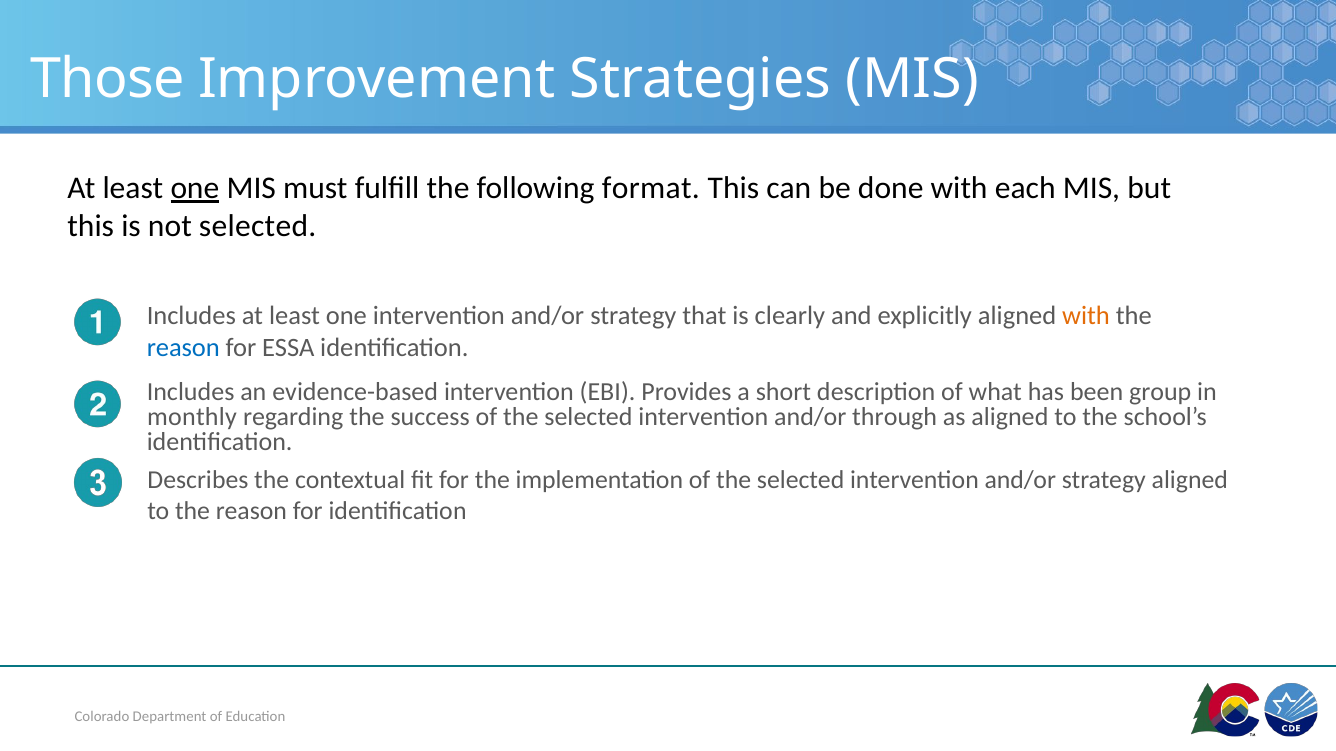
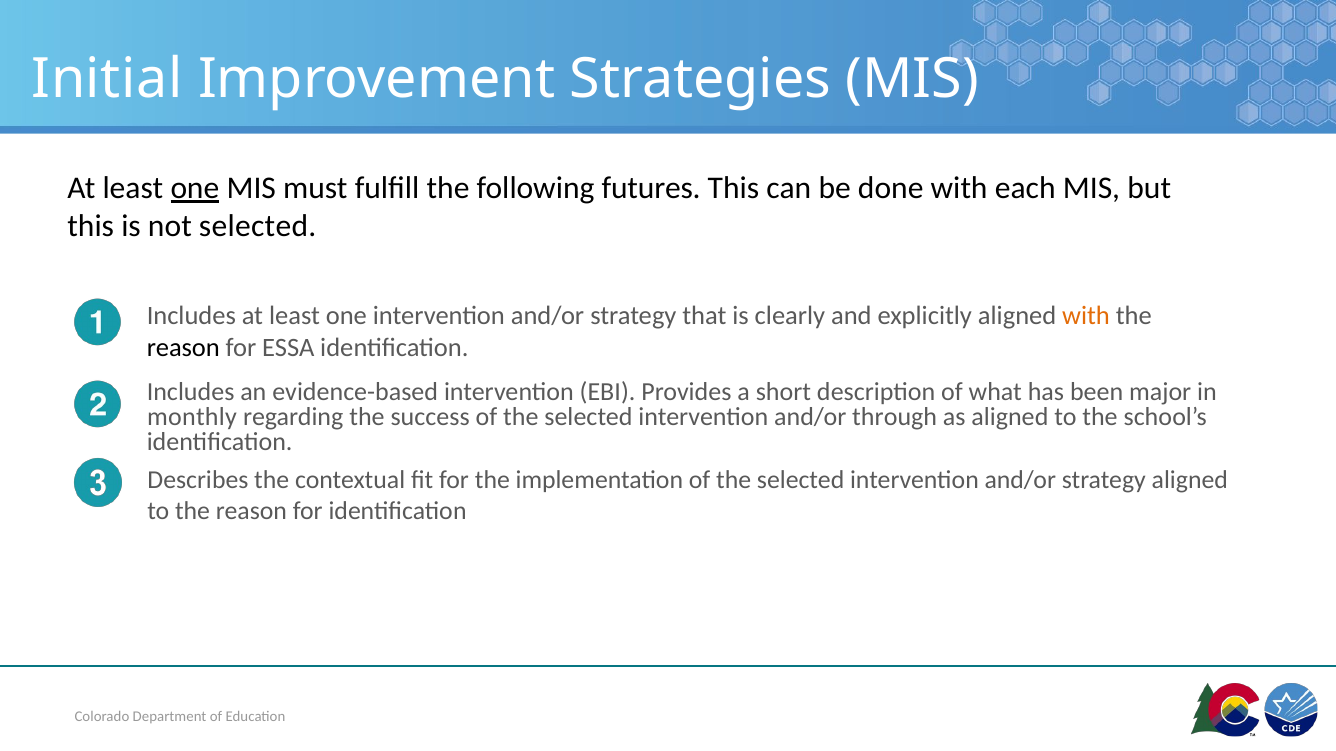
Those: Those -> Initial (107, 79)
format: format -> futures (651, 188)
reason colour: blue -> black (183, 348)
group: group -> major (1160, 392)
